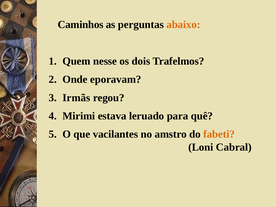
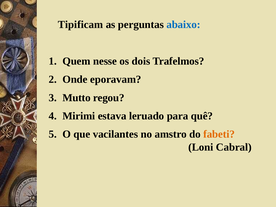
Caminhos: Caminhos -> Tipificam (80, 25)
abaixo colour: orange -> blue (183, 25)
Irmãs: Irmãs -> Mutto (77, 98)
